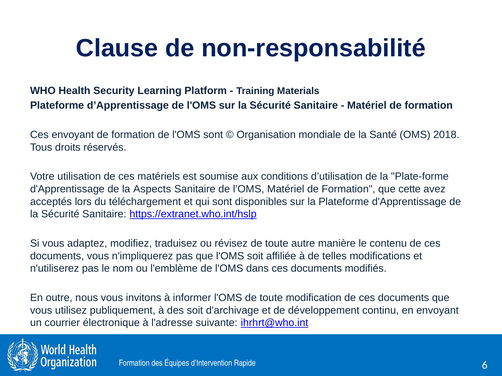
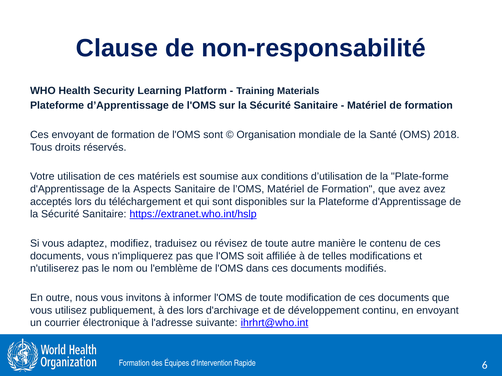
que cette: cette -> avez (410, 189)
des soit: soit -> lors (195, 311)
